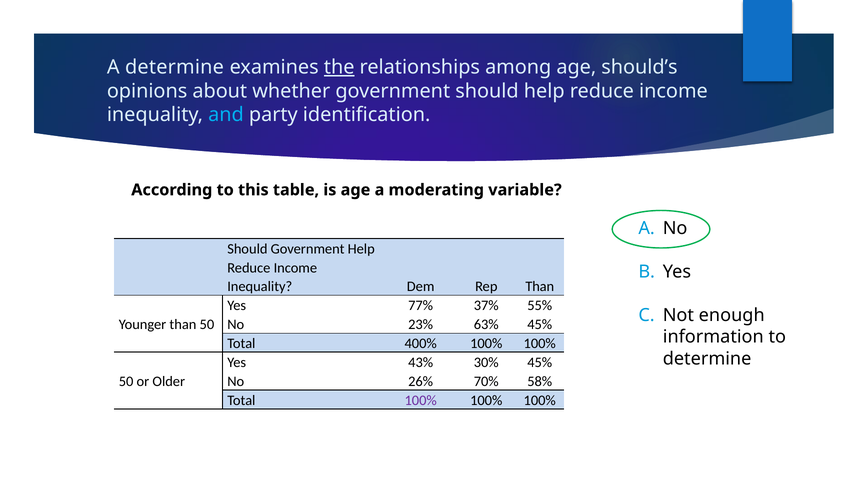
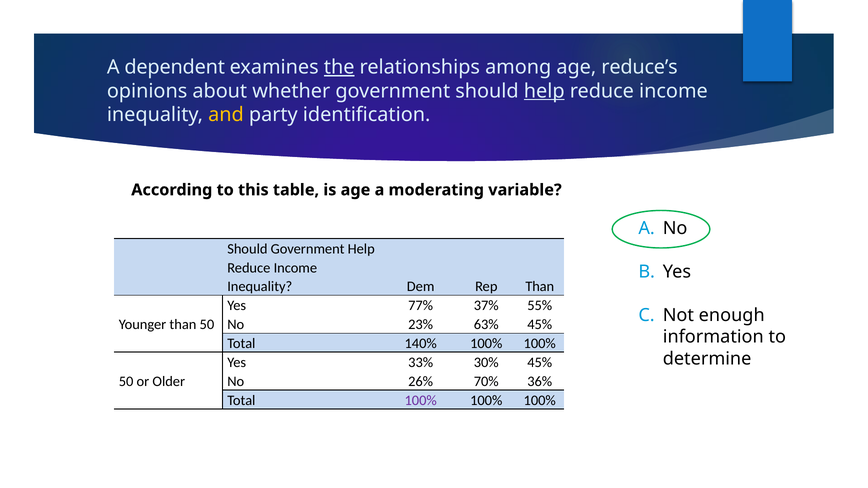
A determine: determine -> dependent (175, 67)
should’s: should’s -> reduce’s (640, 67)
help underline: none -> present (544, 91)
and colour: light blue -> yellow (226, 115)
400%: 400% -> 140% (421, 344)
43%: 43% -> 33% (421, 363)
58%: 58% -> 36% (540, 381)
